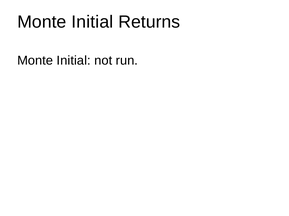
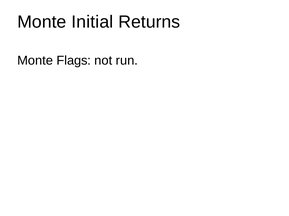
Initial: Initial -> Flags (74, 61)
